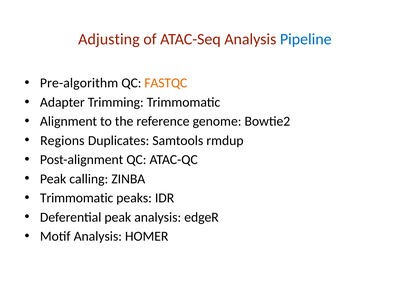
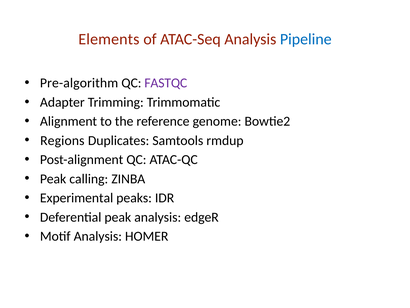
Adjusting: Adjusting -> Elements (109, 39)
FASTQC colour: orange -> purple (166, 83)
Trimmomatic: Trimmomatic -> Experimental (77, 198)
